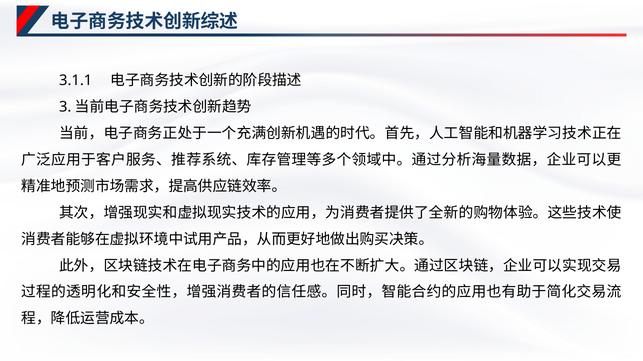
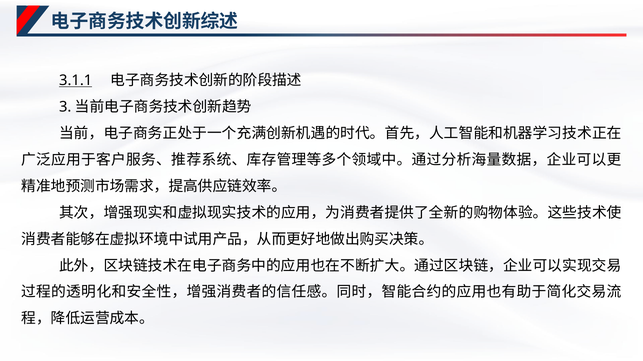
3.1.1 underline: none -> present (76, 81)
